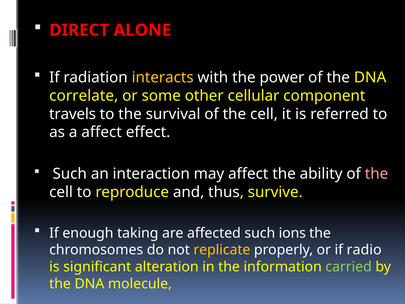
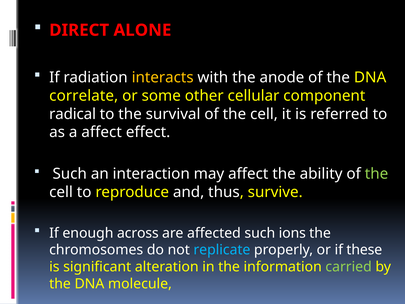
power: power -> anode (282, 77)
travels: travels -> radical (73, 114)
the colour: pink -> light green (377, 174)
taking: taking -> across (138, 233)
replicate colour: yellow -> light blue (222, 250)
radio: radio -> these (364, 250)
